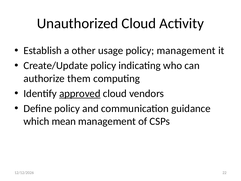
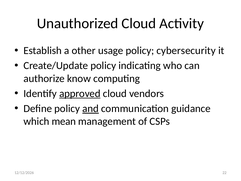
policy management: management -> cybersecurity (186, 51)
them: them -> know (79, 78)
and underline: none -> present (91, 108)
